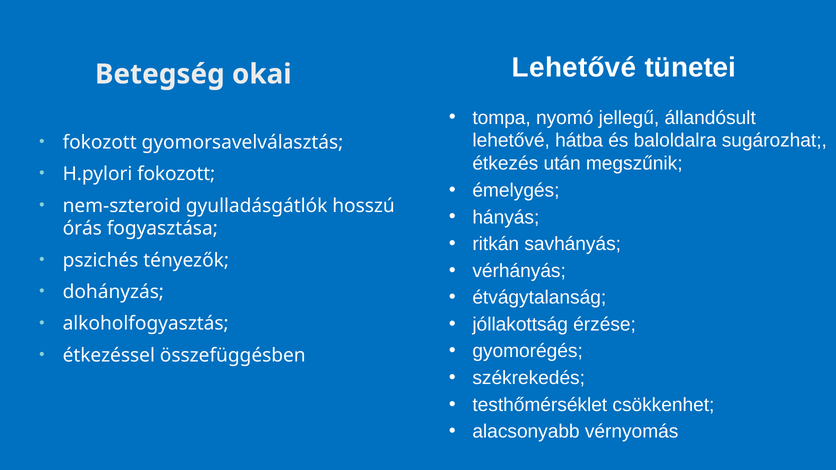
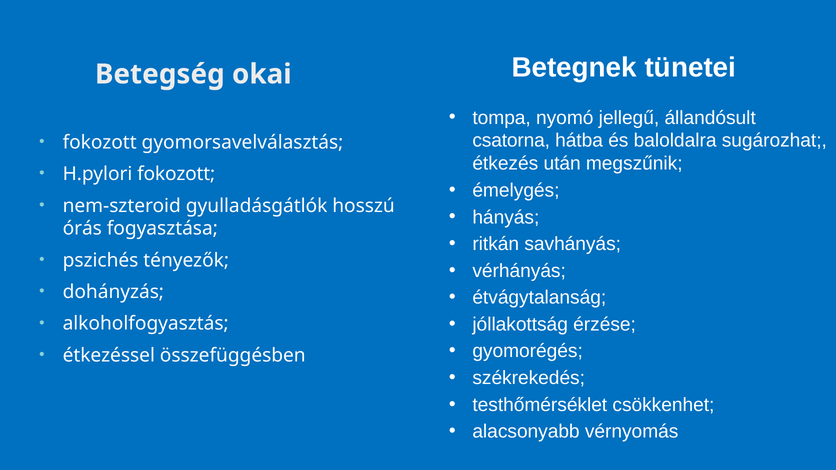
Lehetővé: Lehetővé -> Betegnek (574, 68)
lehetővé: lehetővé -> csatorna (511, 141)
